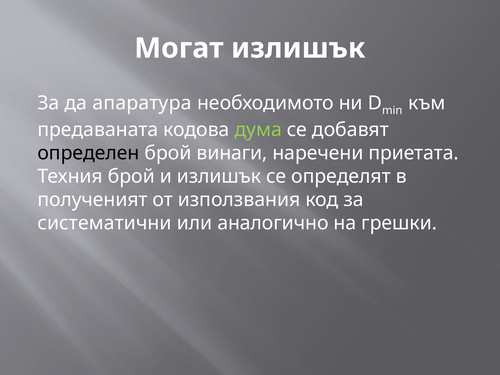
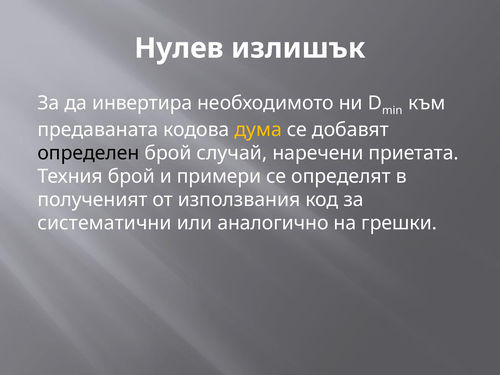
Могат: Могат -> Нулев (179, 48)
апаратура: апаратура -> инвертира (142, 103)
дума colour: light green -> yellow (258, 130)
винаги: винаги -> случай (232, 153)
и излишък: излишък -> примери (219, 176)
